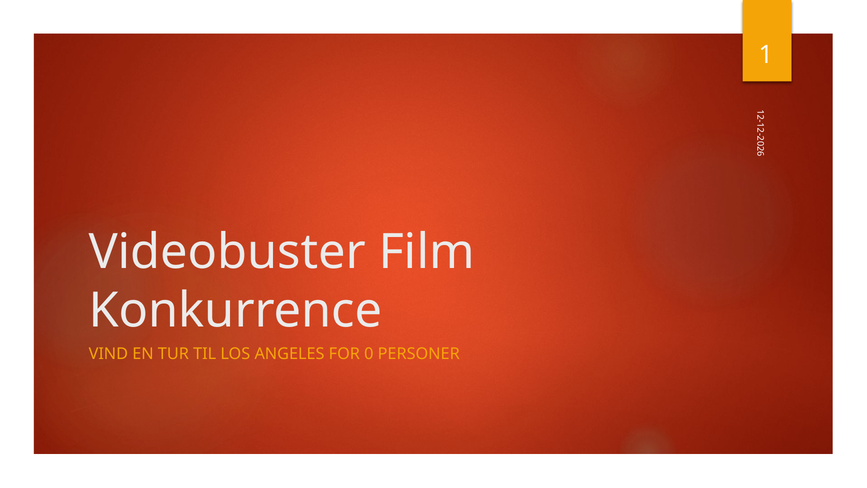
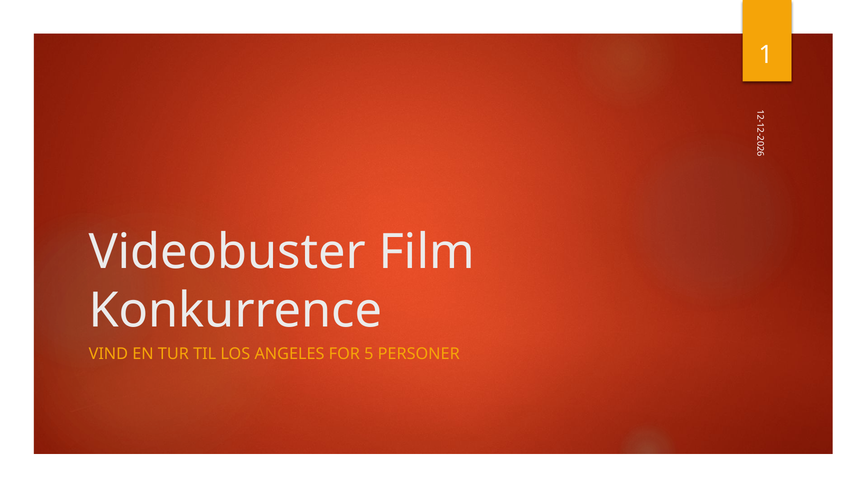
FOR 0: 0 -> 5 (369, 354)
